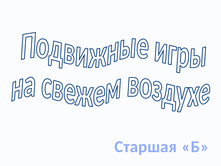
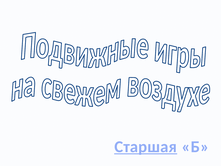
Старшая underline: none -> present (146, 147)
